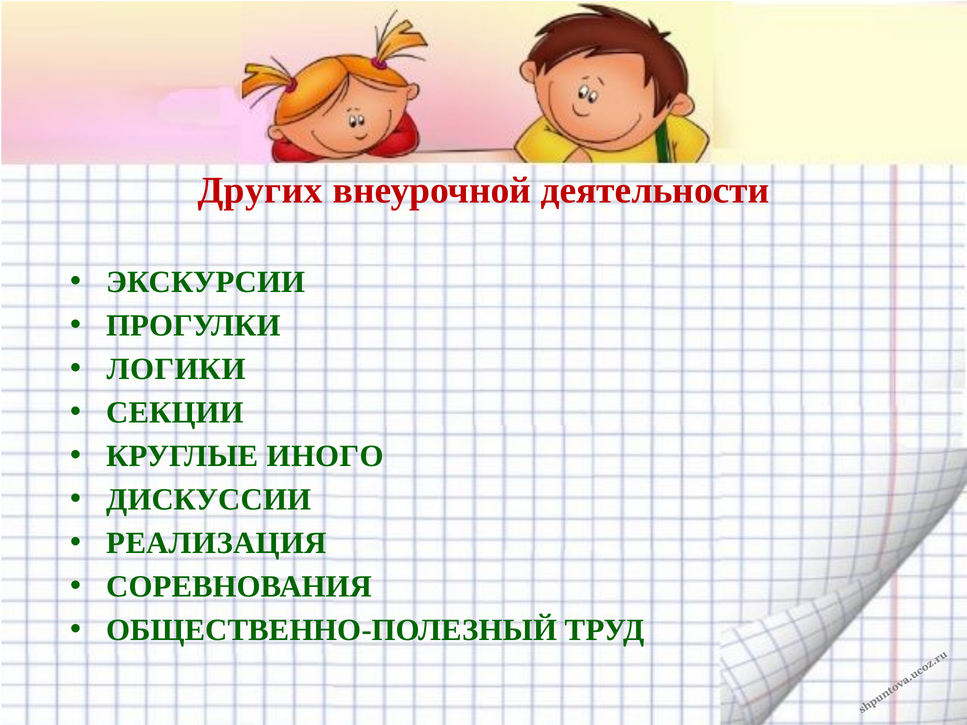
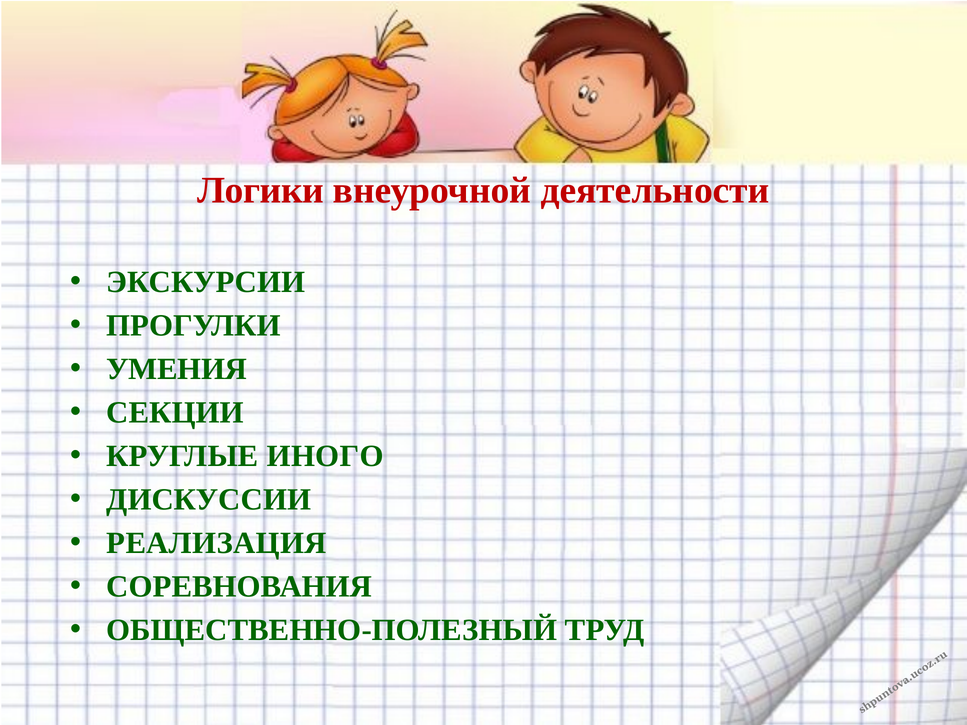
Других: Других -> Логики (261, 190)
ЛОГИКИ: ЛОГИКИ -> УМЕНИЯ (177, 369)
